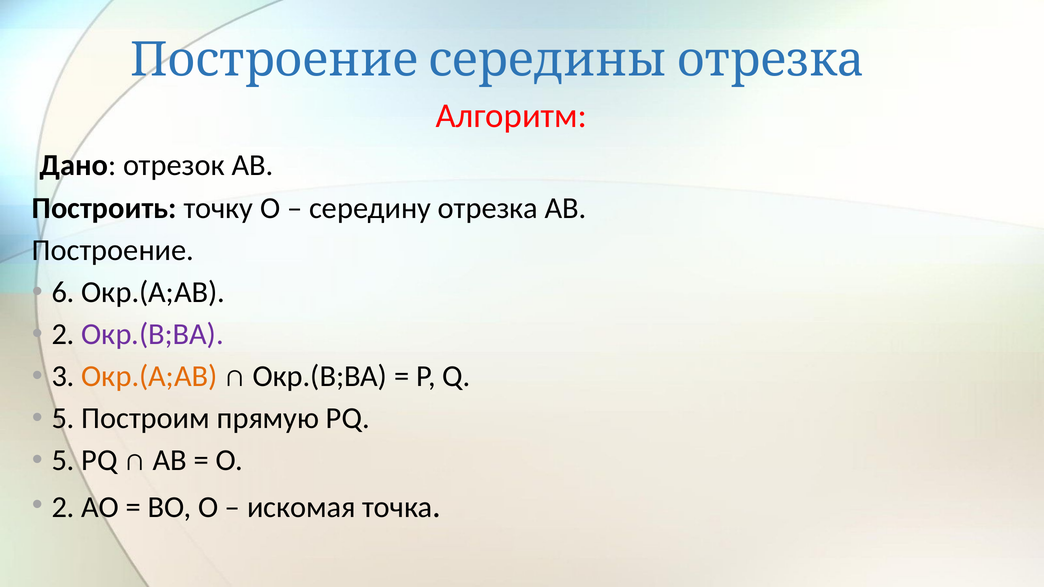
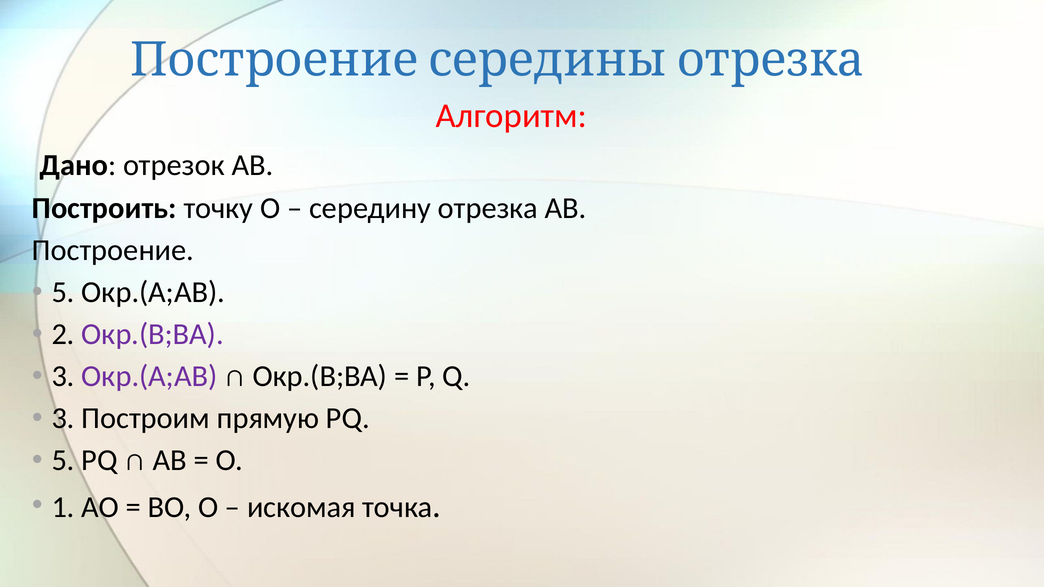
6: 6 -> 5 (63, 292)
Окр.(A;AB colour: orange -> purple (149, 376)
5: 5 -> 3 (63, 418)
2: 2 -> 1 (63, 508)
